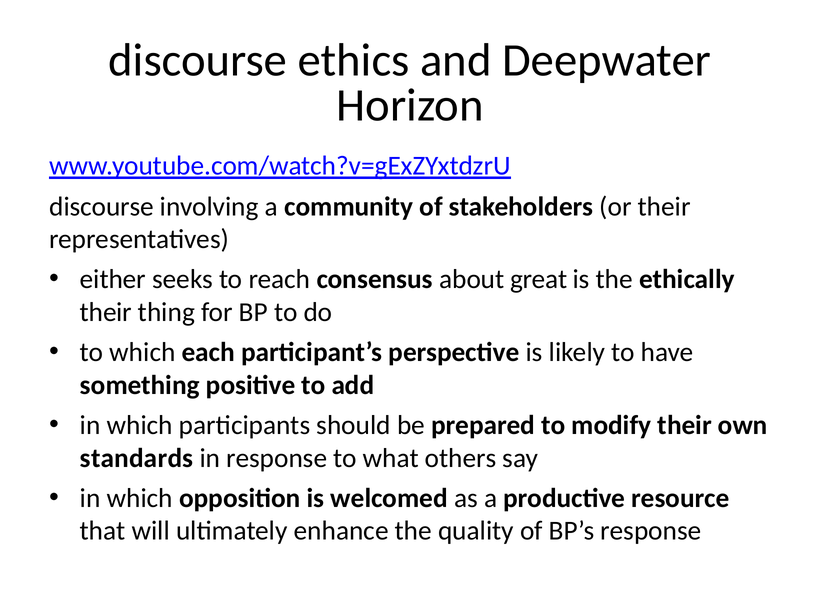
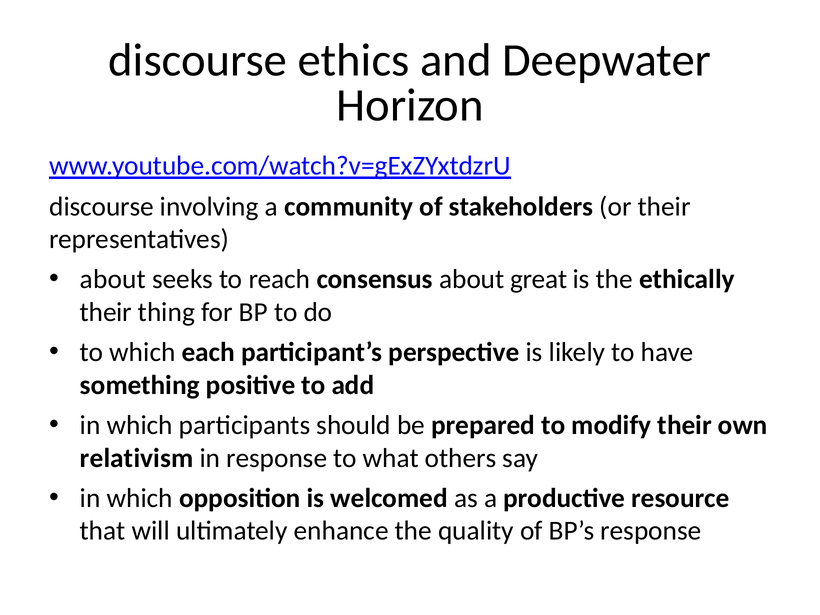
either: either -> about (113, 279)
standards: standards -> relativism (137, 458)
